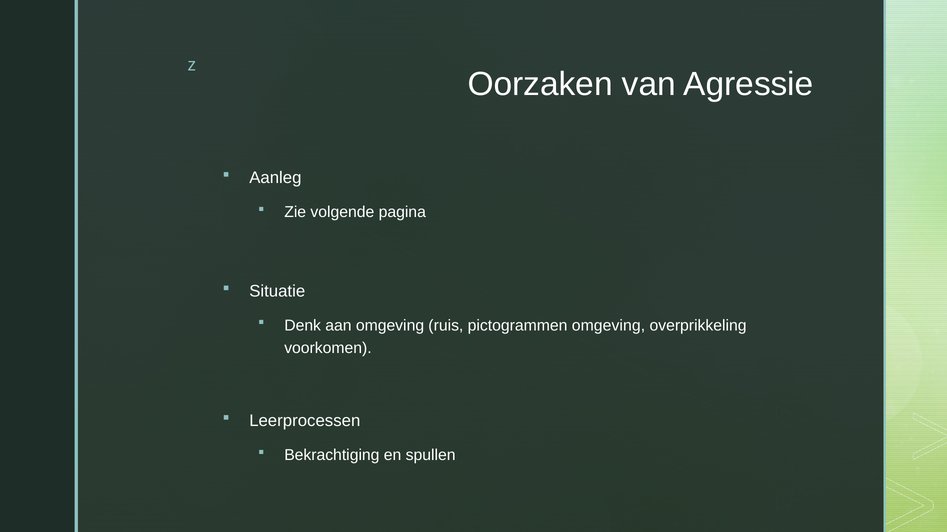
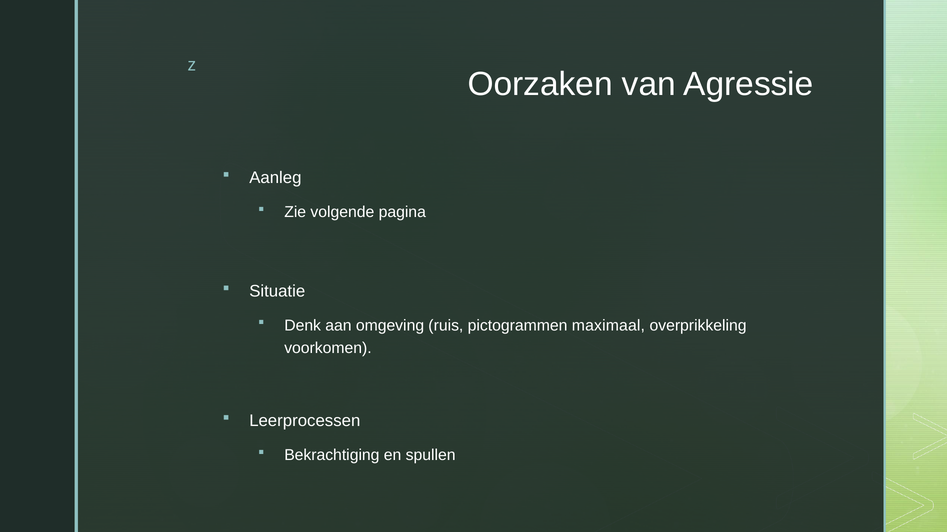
pictogrammen omgeving: omgeving -> maximaal (608, 326)
